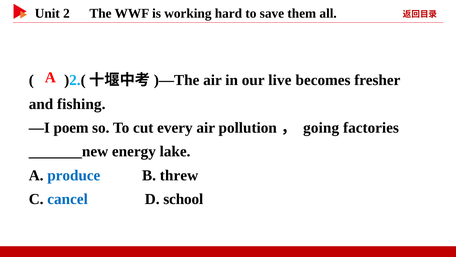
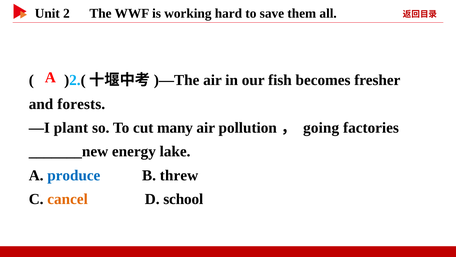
live: live -> fish (280, 80)
fishing: fishing -> forests (81, 104)
poem: poem -> plant (71, 128)
every: every -> many (175, 128)
cancel colour: blue -> orange (68, 199)
